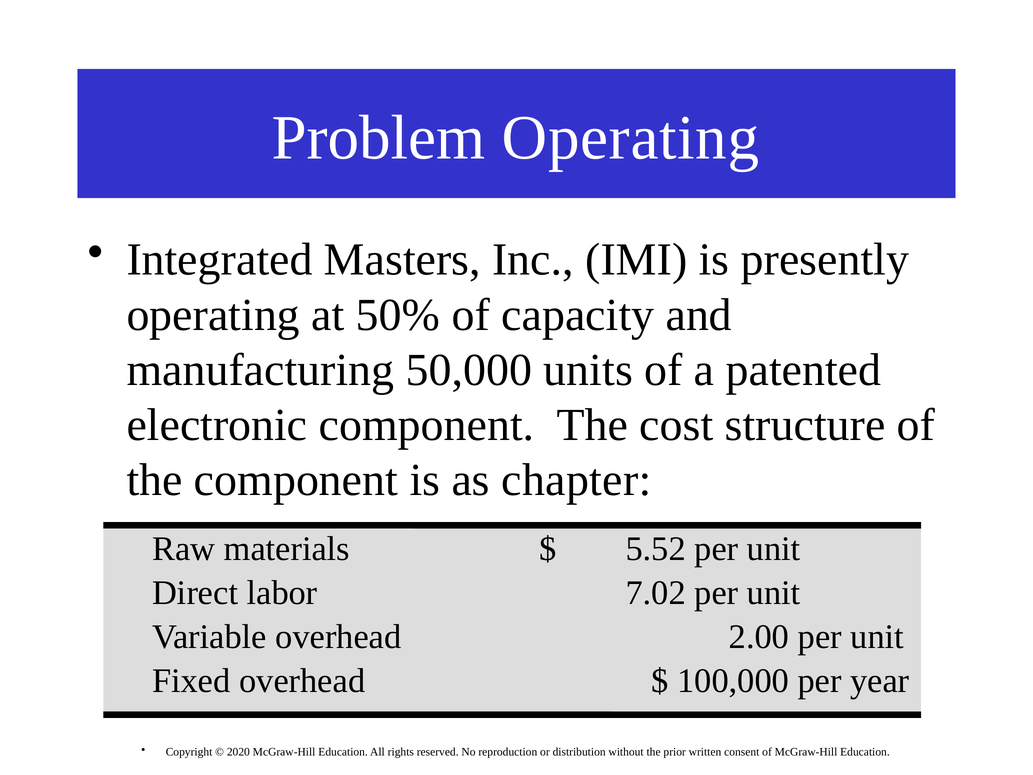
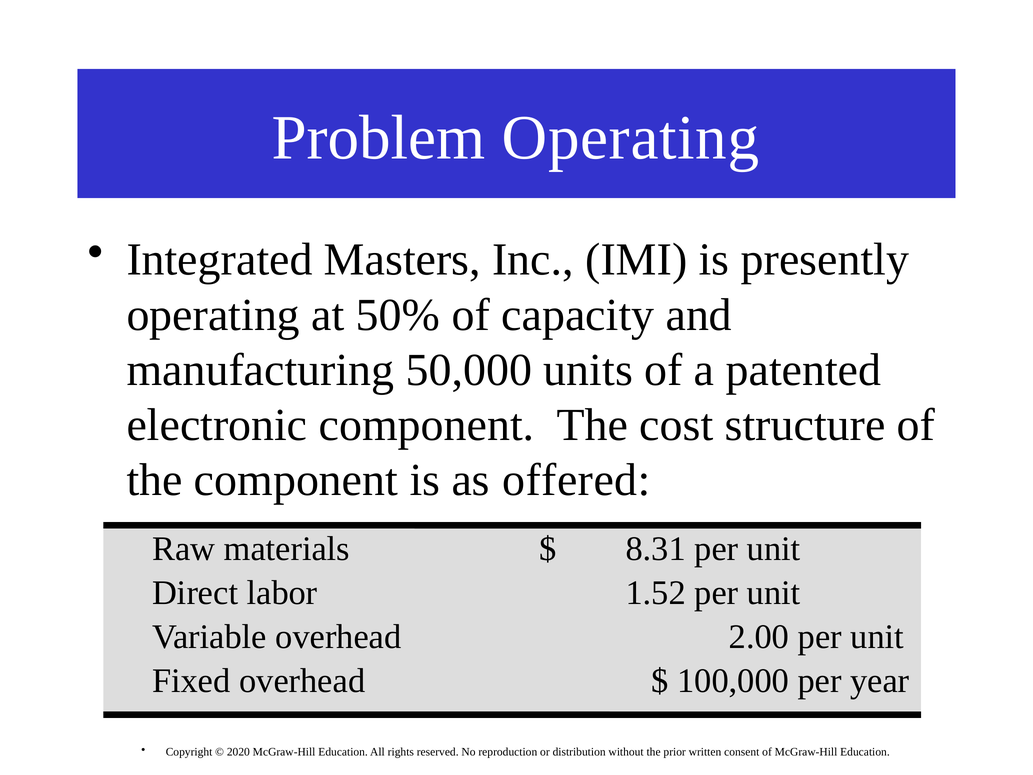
chapter: chapter -> offered (576, 480)
5.52: 5.52 -> 8.31 (656, 549)
7.02: 7.02 -> 1.52 (656, 593)
